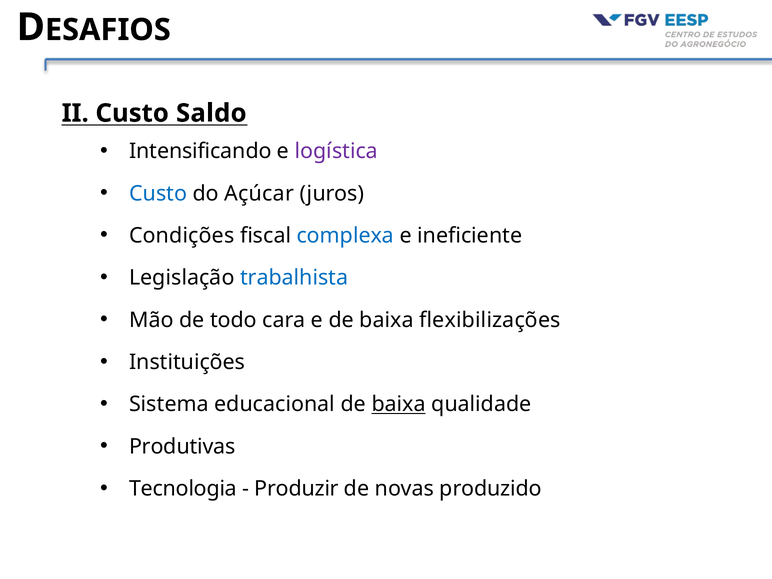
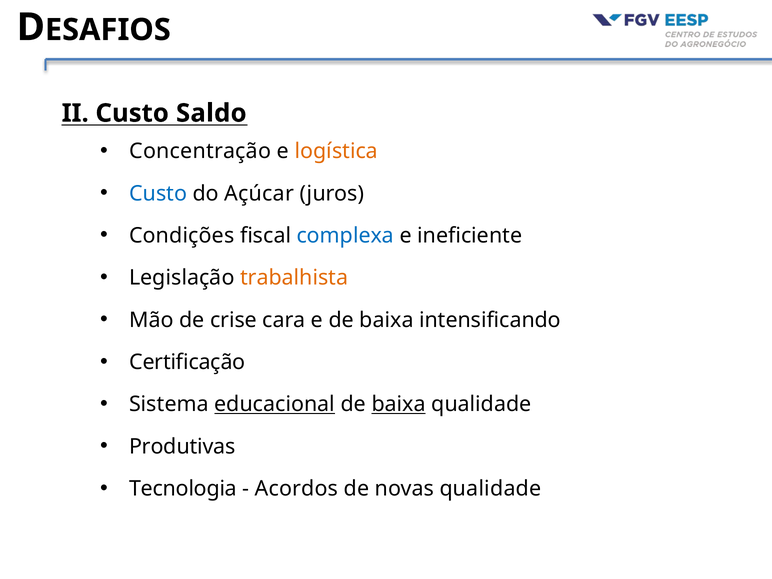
Intensificando: Intensificando -> Concentração (200, 151)
logística colour: purple -> orange (336, 151)
trabalhista colour: blue -> orange (294, 278)
todo: todo -> crise (234, 320)
flexibilizações: flexibilizações -> intensificando (490, 320)
Instituições: Instituições -> Certificação (187, 362)
educacional underline: none -> present (275, 404)
Produzir: Produzir -> Acordos (296, 489)
novas produzido: produzido -> qualidade (490, 489)
